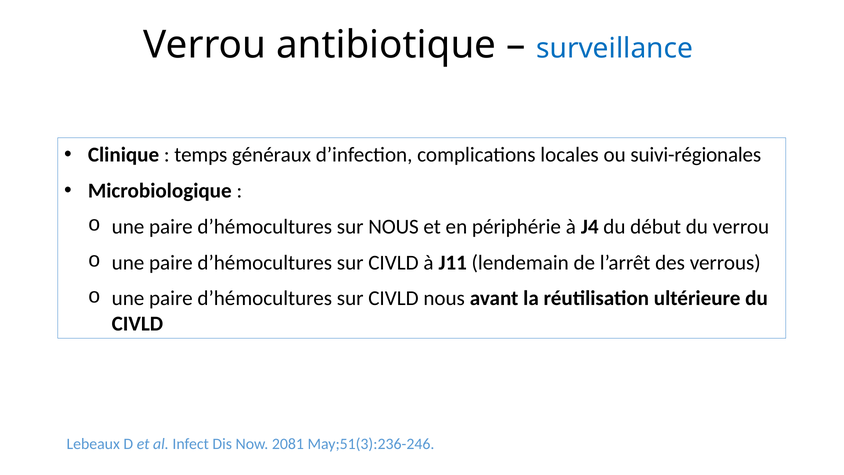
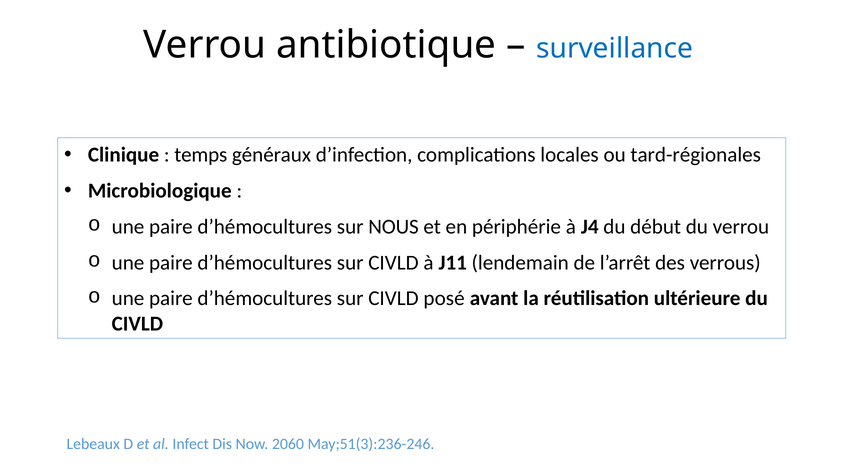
suivi-régionales: suivi-régionales -> tard-régionales (696, 155)
CIVLD nous: nous -> posé (444, 298)
2081: 2081 -> 2060 (288, 444)
